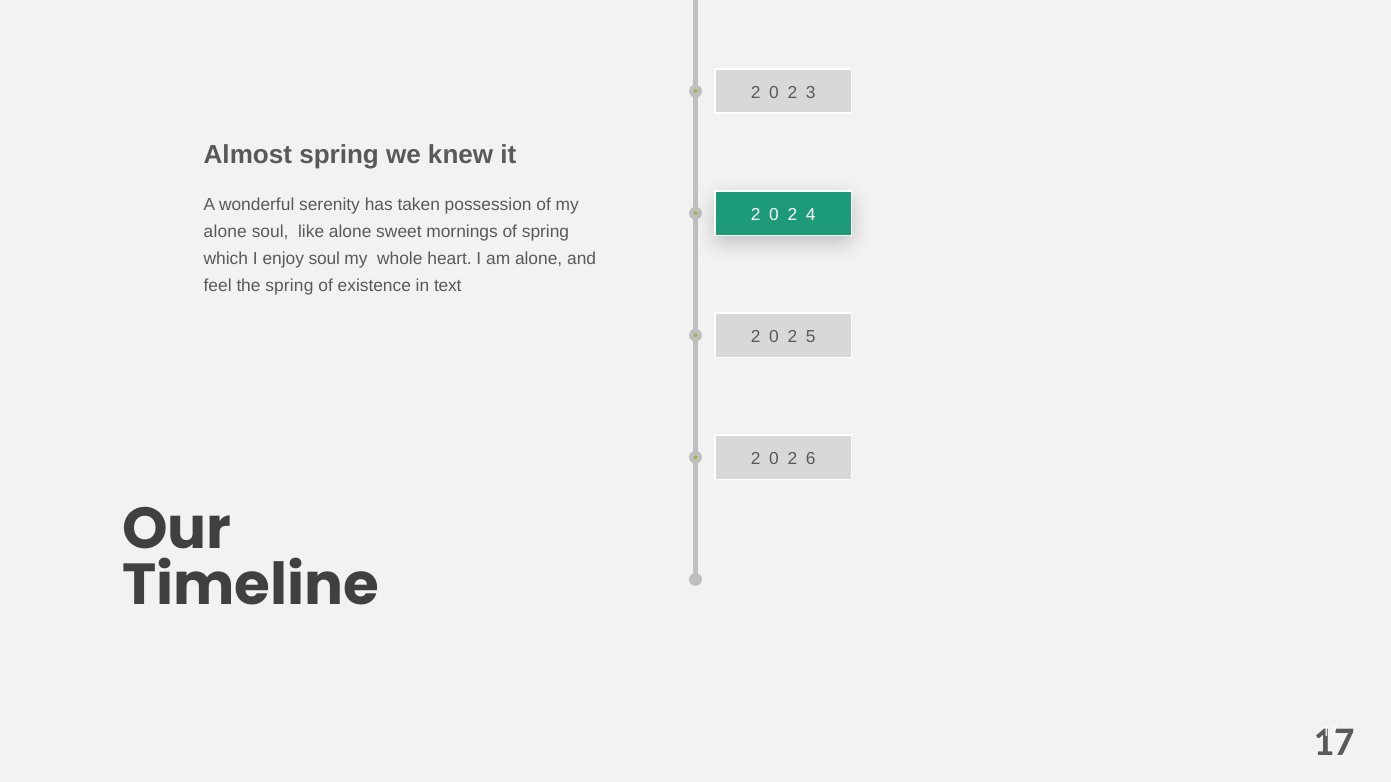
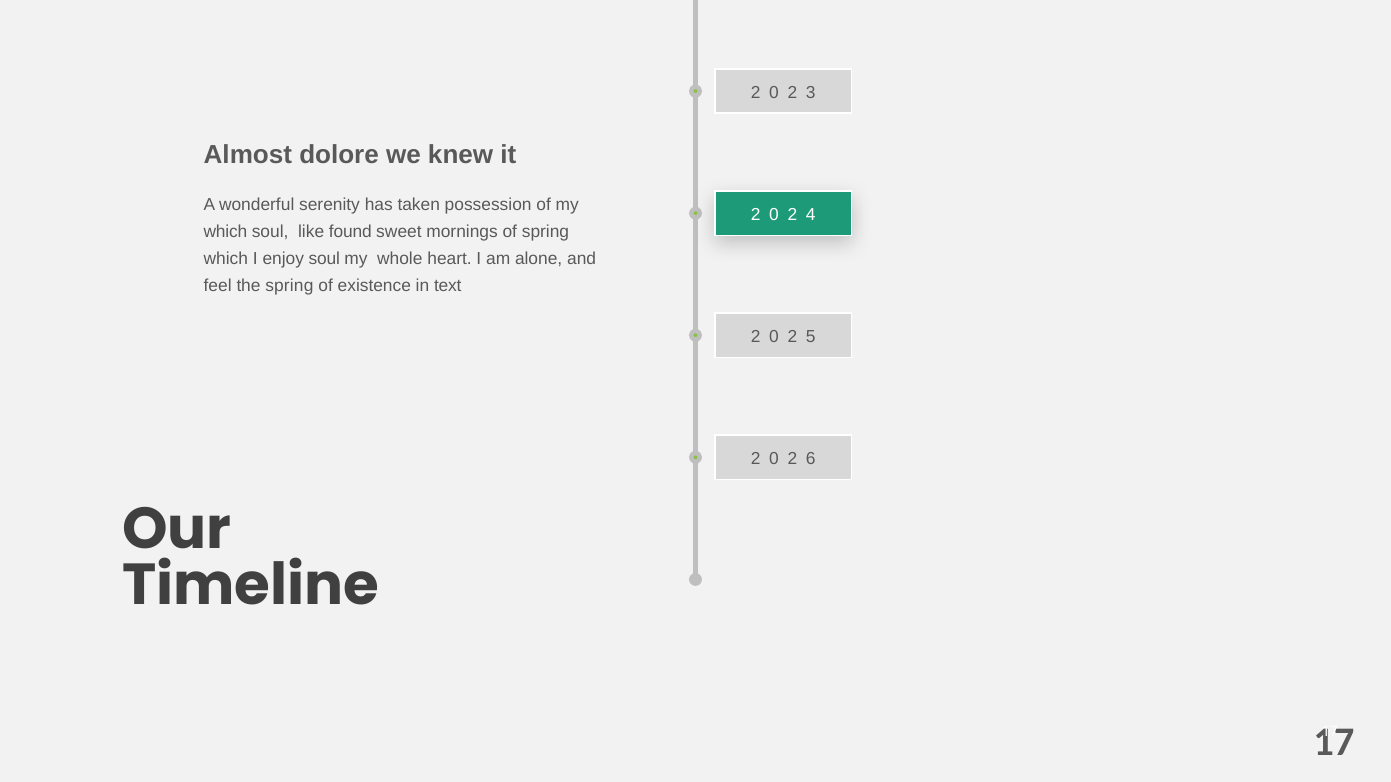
Almost spring: spring -> dolore (339, 155)
alone: alone -> which (225, 232)
like alone: alone -> found (350, 232)
